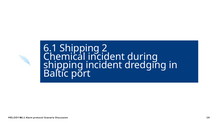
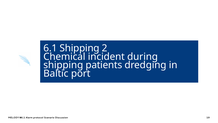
shipping incident: incident -> patients (104, 65)
